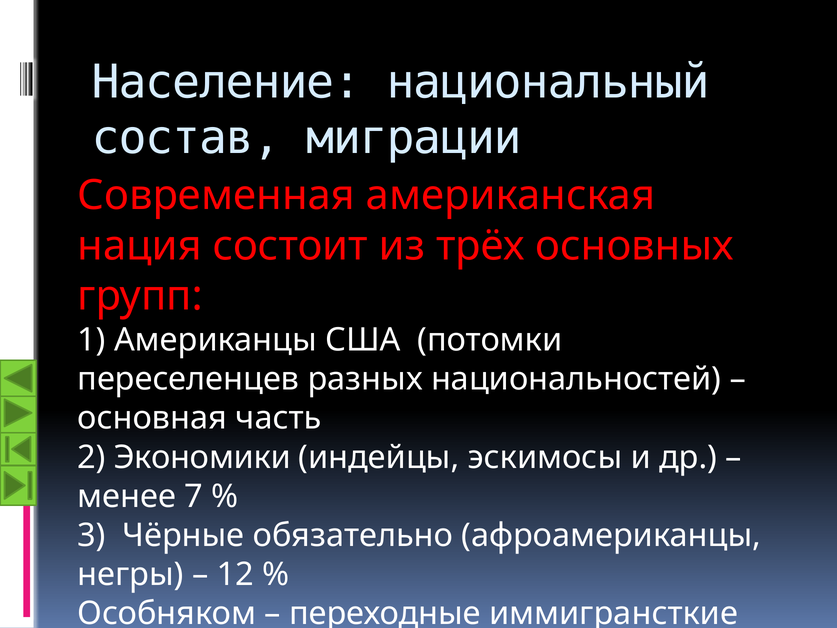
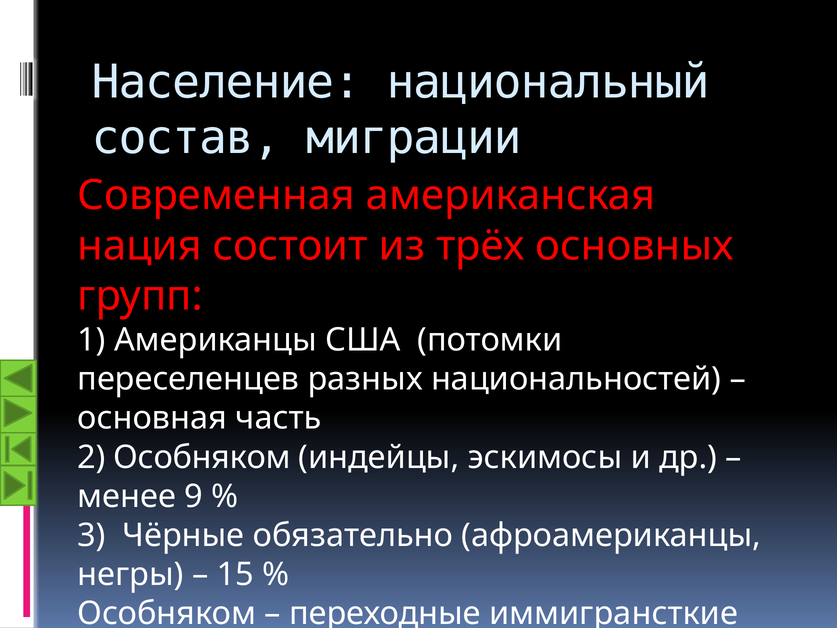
2 Экономики: Экономики -> Особняком (202, 457)
7: 7 -> 9 (194, 496)
12: 12 -> 15 (235, 574)
